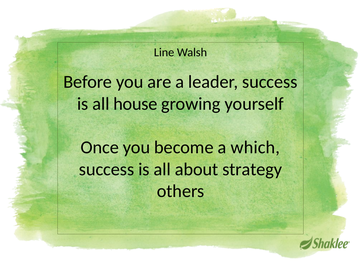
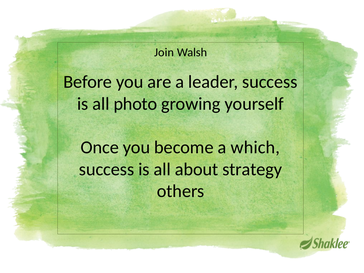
Line: Line -> Join (164, 52)
house: house -> photo (135, 104)
